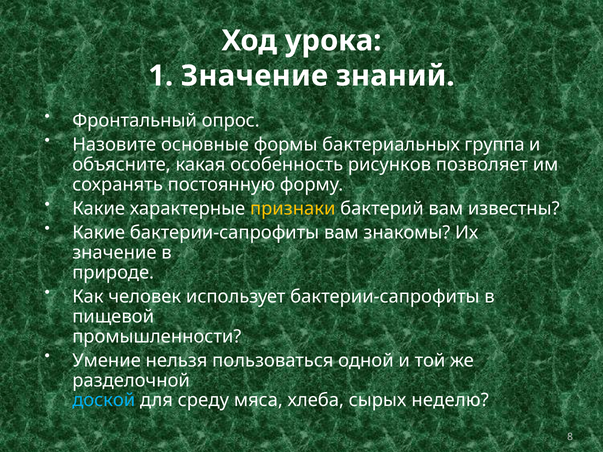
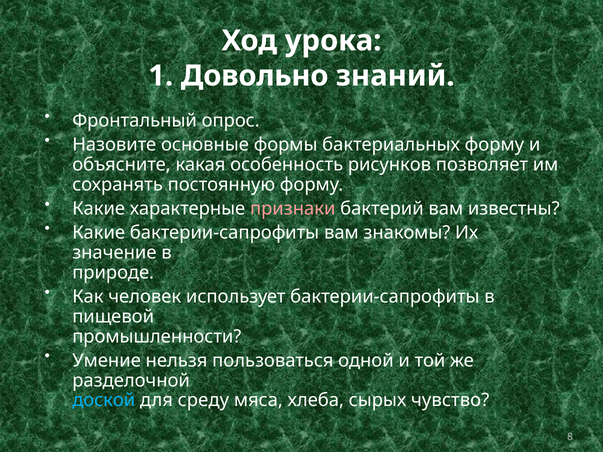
1 Значение: Значение -> Довольно (255, 76)
бактериальных группа: группа -> форму (494, 145)
признаки colour: yellow -> pink (293, 209)
неделю: неделю -> чувство (450, 401)
